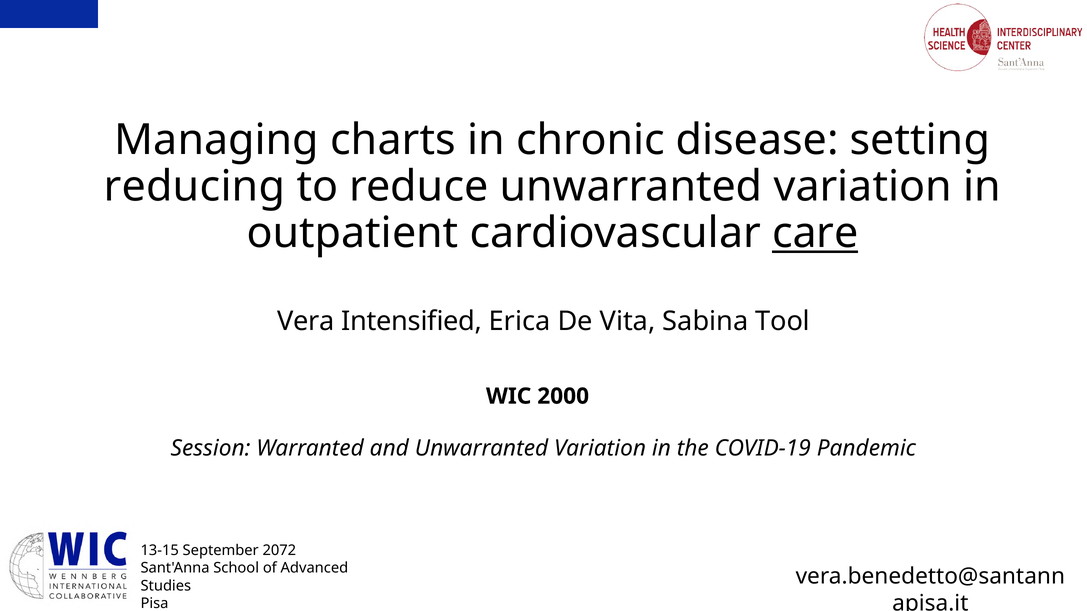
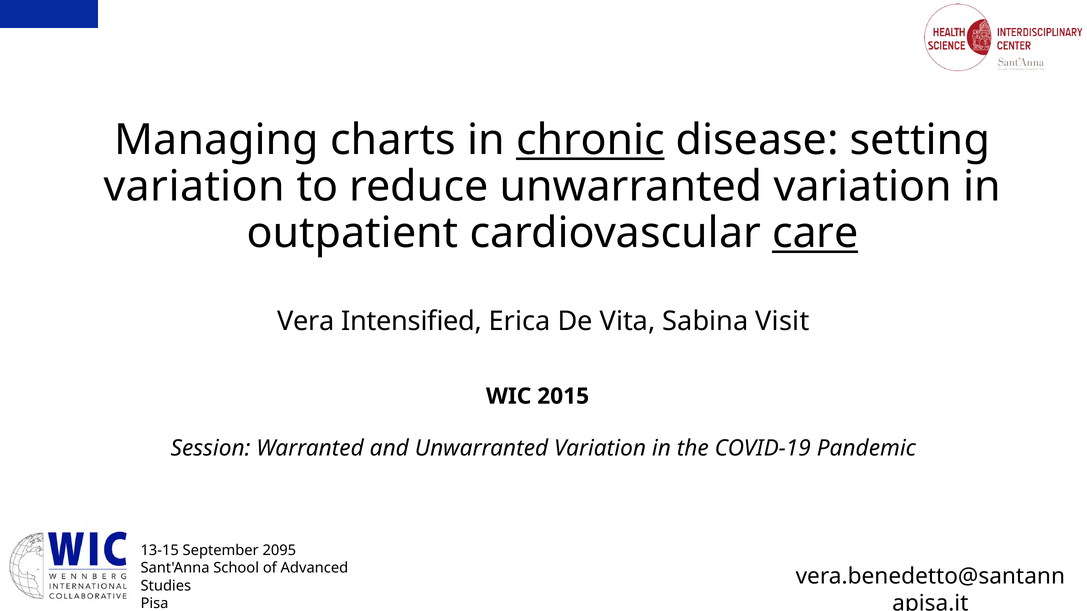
chronic underline: none -> present (590, 140)
reducing: reducing -> variation (194, 187)
Tool: Tool -> Visit (782, 321)
2000: 2000 -> 2015 (563, 396)
2072: 2072 -> 2095 (279, 551)
